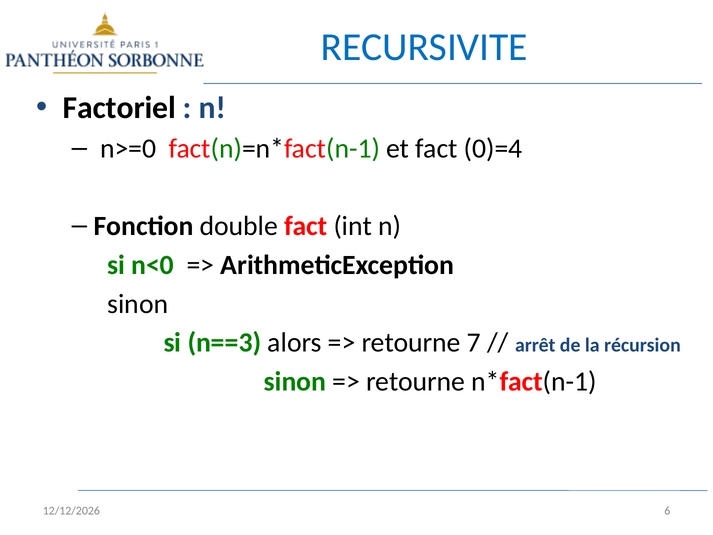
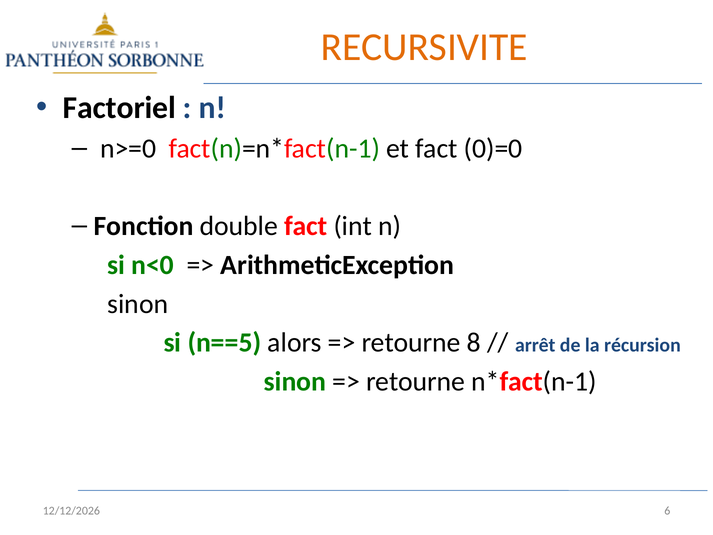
RECURSIVITE colour: blue -> orange (424, 47)
0)=4: 0)=4 -> 0)=0 (493, 149)
n==3: n==3 -> n==5 (224, 343)
7: 7 -> 8 (474, 343)
